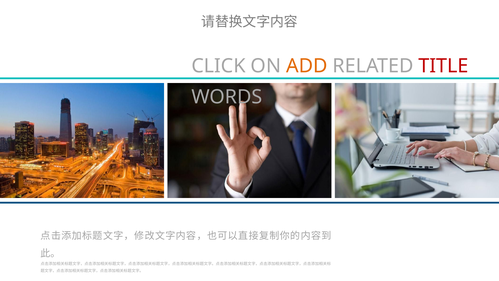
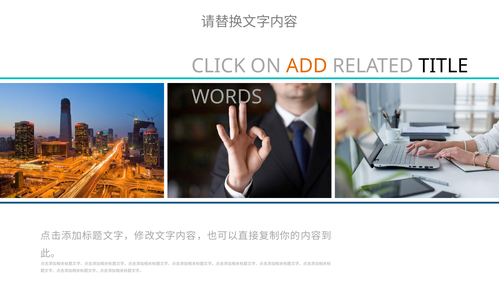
TITLE colour: red -> black (444, 66)
